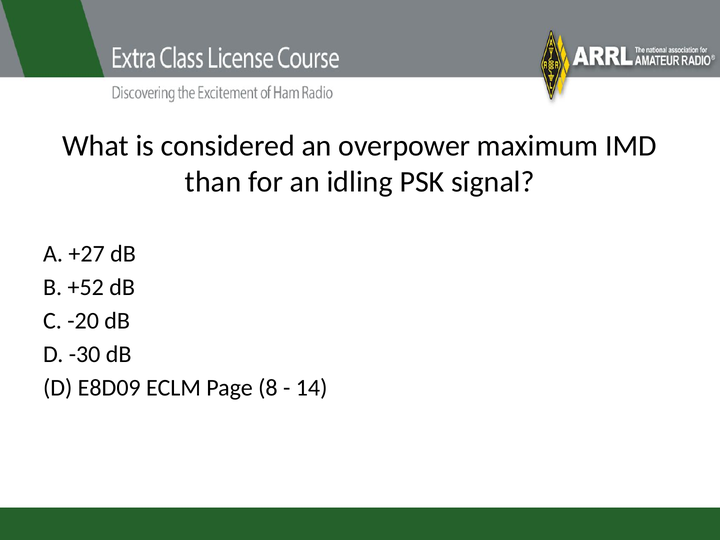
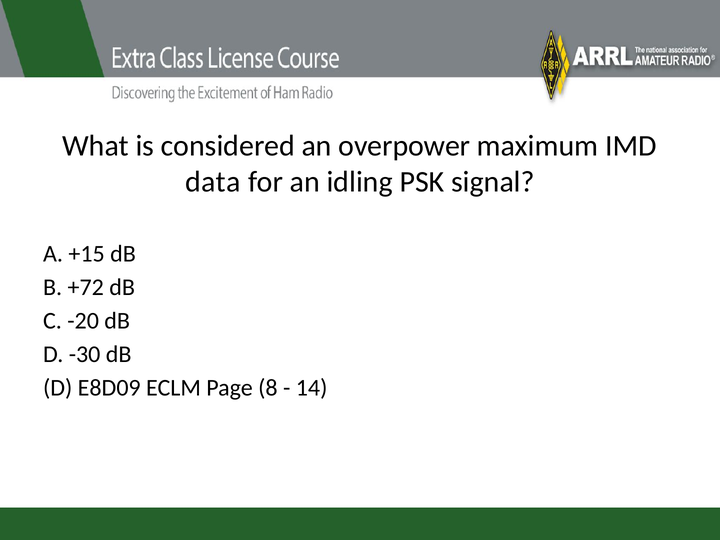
than: than -> data (213, 182)
+27: +27 -> +15 (87, 254)
+52: +52 -> +72 (86, 287)
